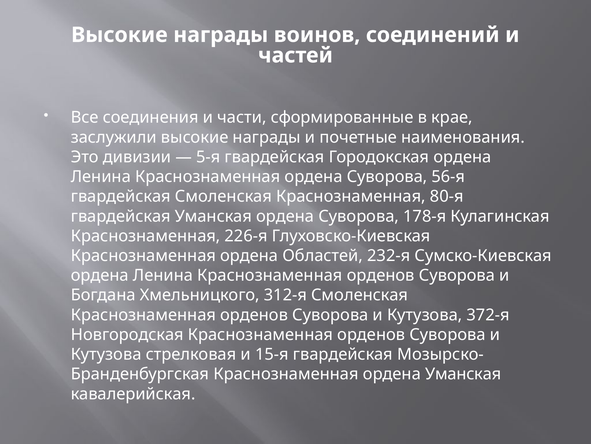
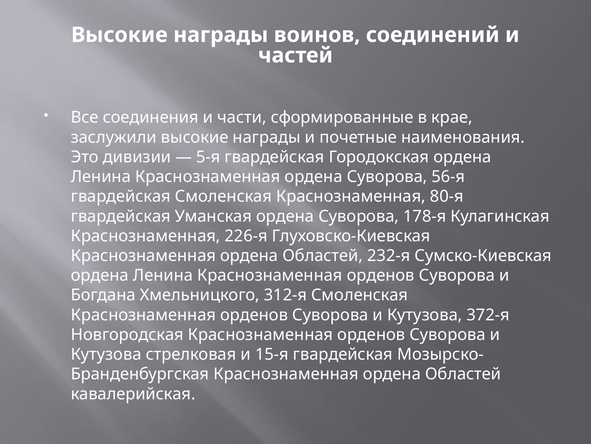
Уманская: Уманская -> Областей (463, 374)
